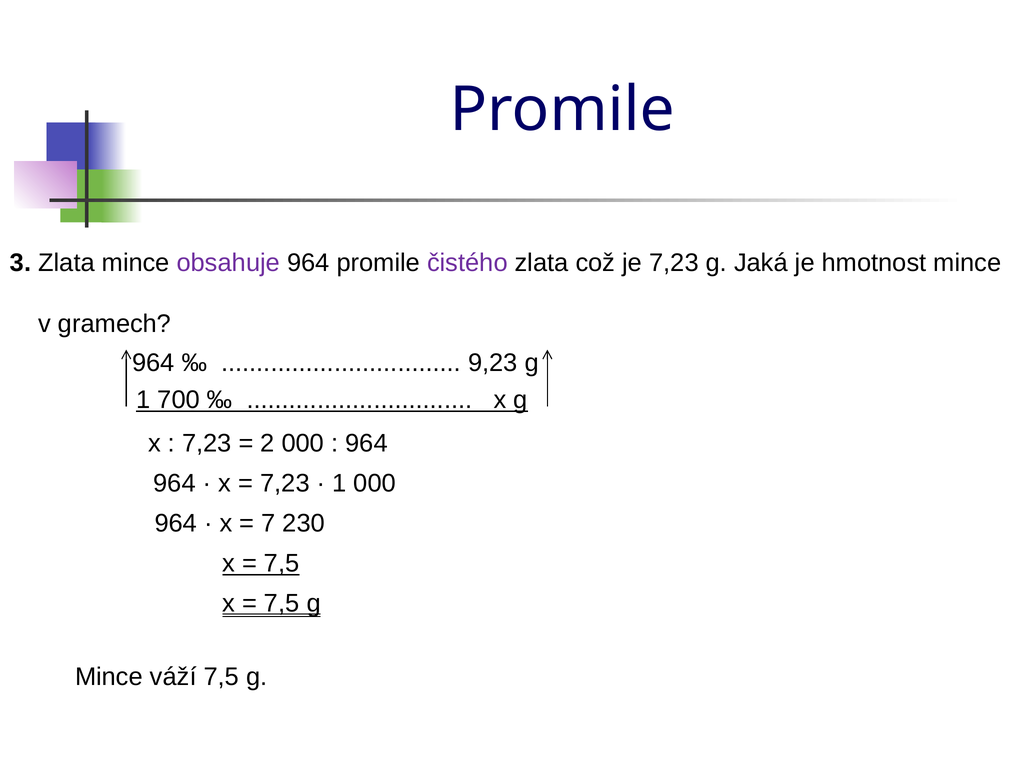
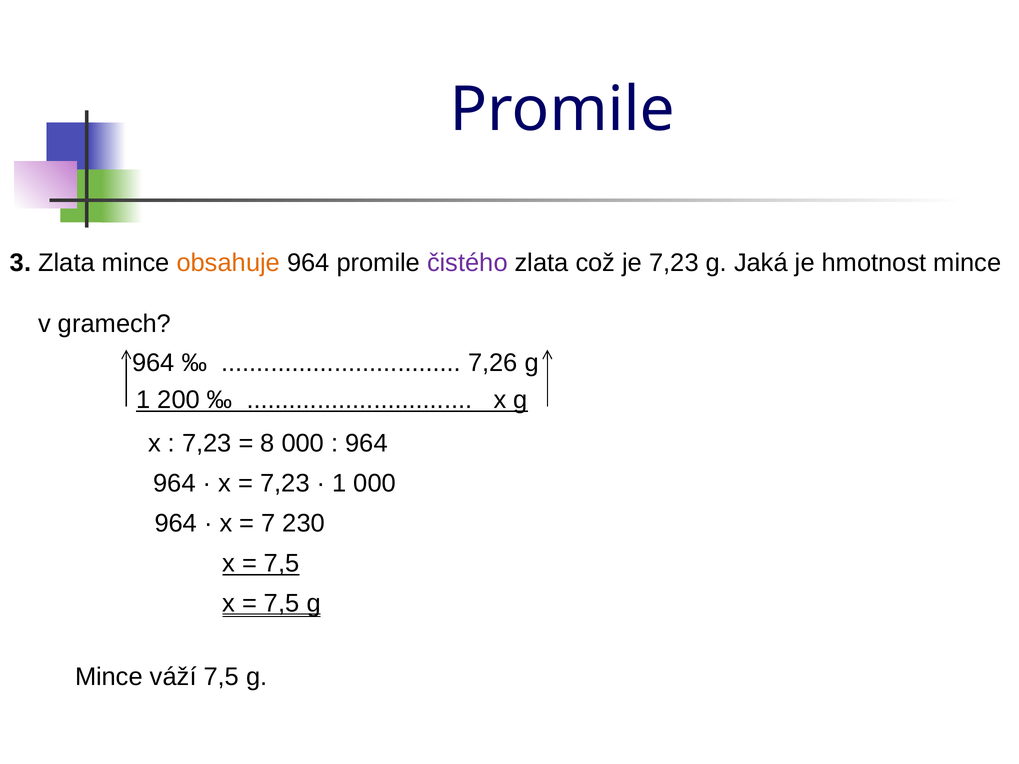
obsahuje colour: purple -> orange (228, 263)
9,23: 9,23 -> 7,26 (493, 363)
700: 700 -> 200 (179, 400)
2: 2 -> 8 (267, 443)
